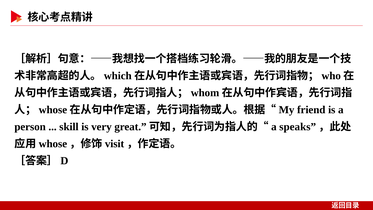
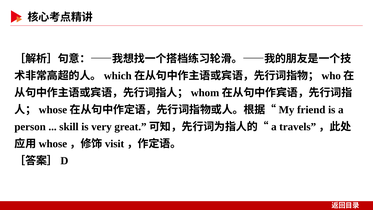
speaks: speaks -> travels (298, 127)
